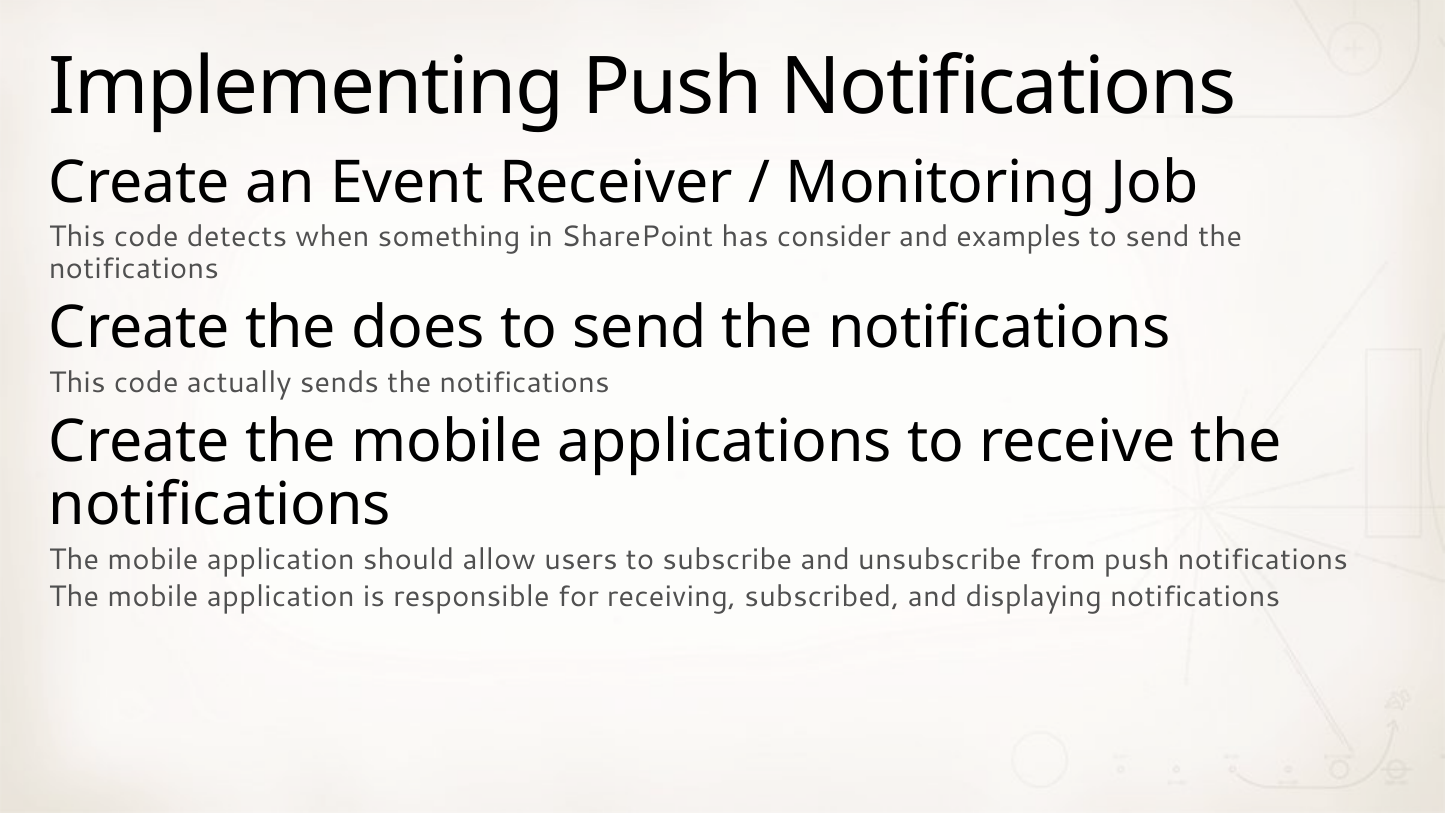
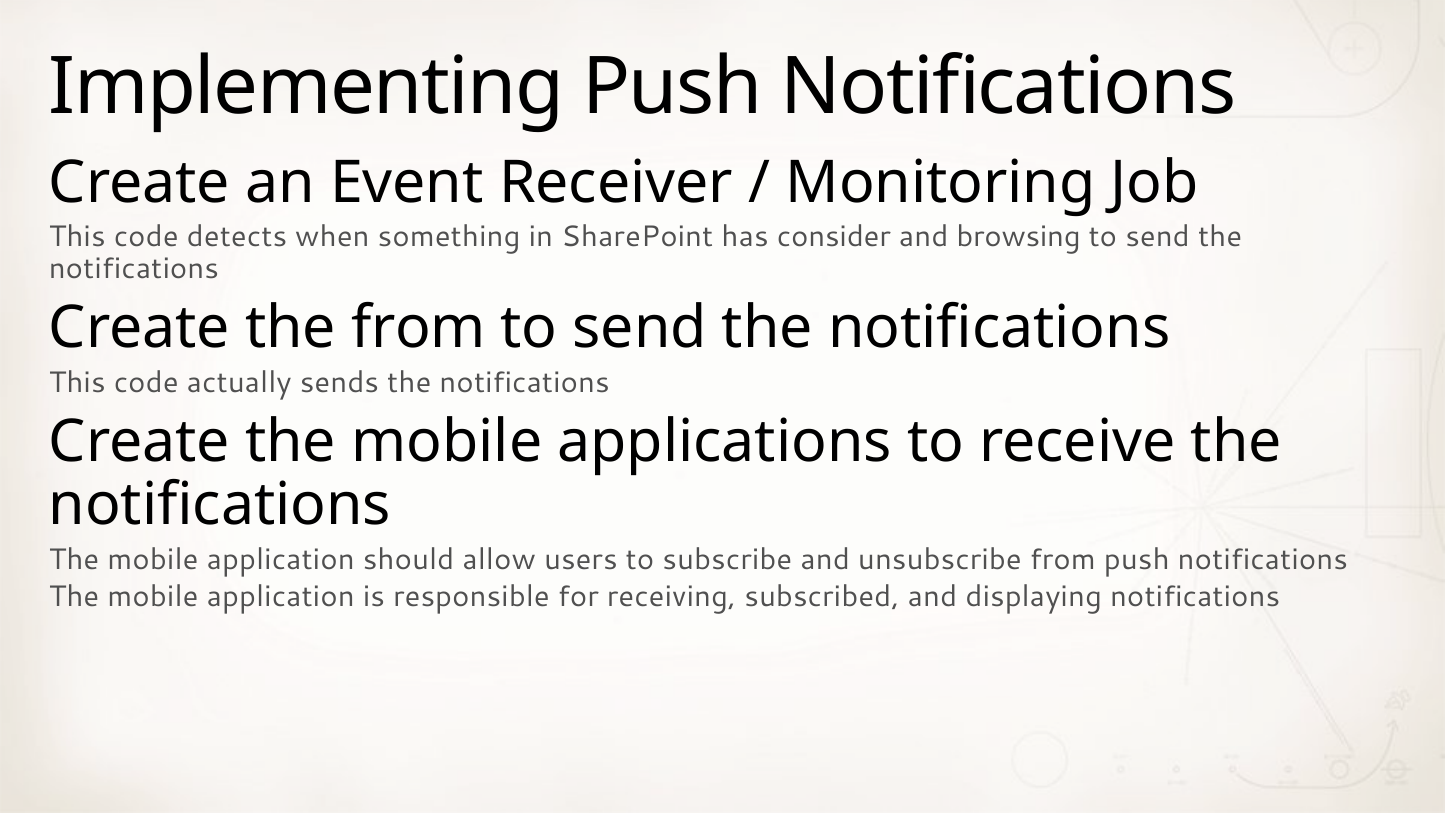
examples: examples -> browsing (1019, 237)
the does: does -> from (419, 328)
